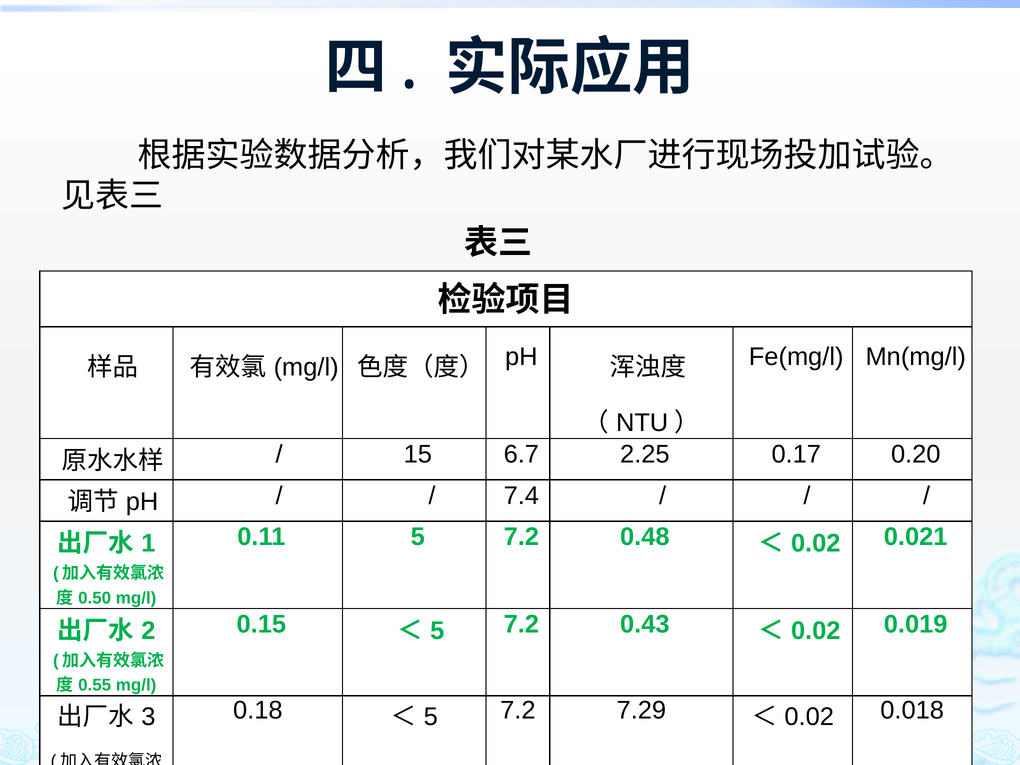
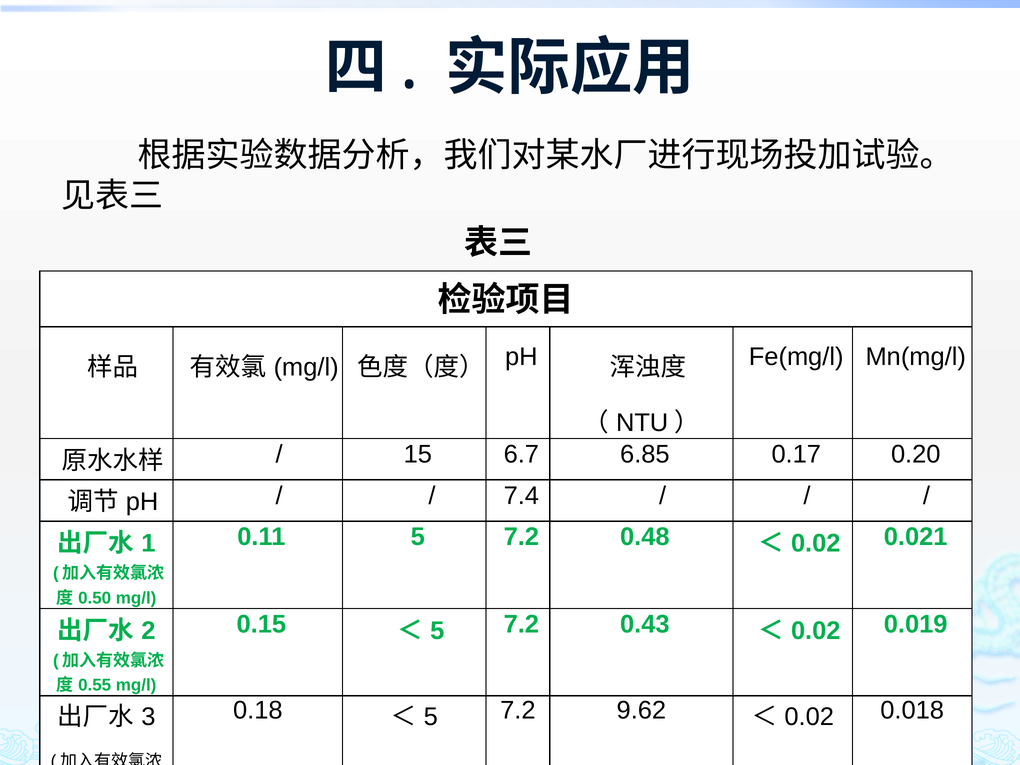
2.25: 2.25 -> 6.85 (645, 454)
7.29: 7.29 -> 9.62 (641, 711)
